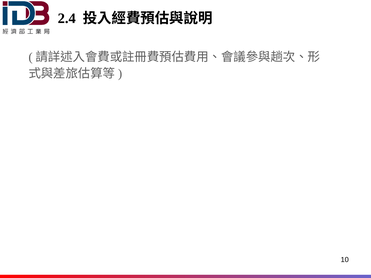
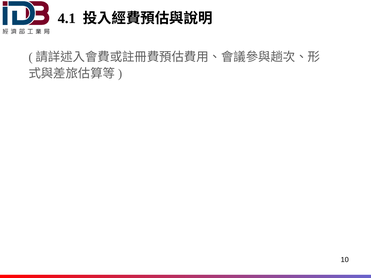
2.4: 2.4 -> 4.1 (67, 18)
